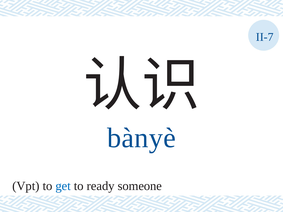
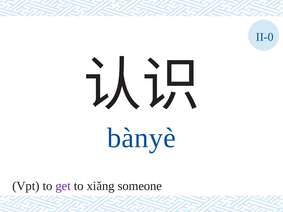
II-7: II-7 -> II-0 (265, 37)
get colour: blue -> purple (63, 186)
ready: ready -> xiǎng (101, 186)
